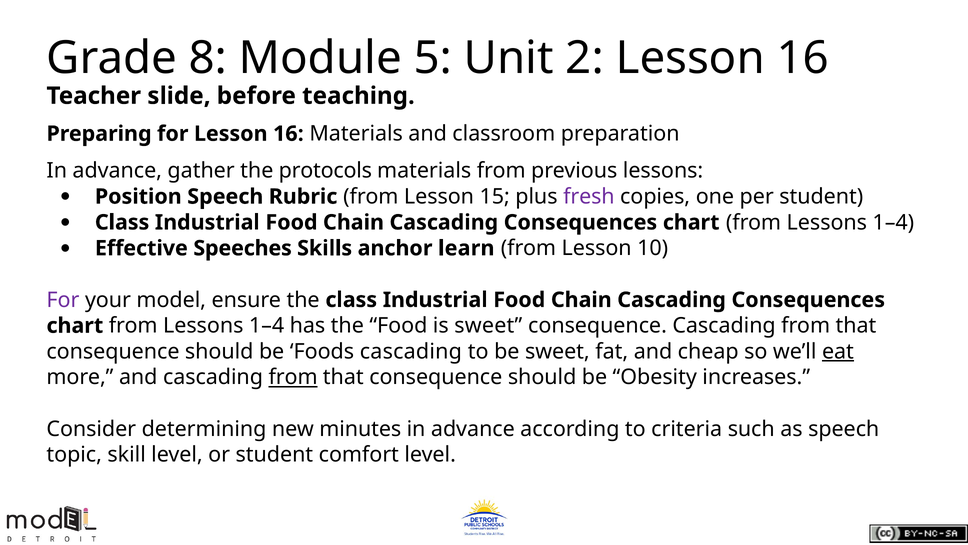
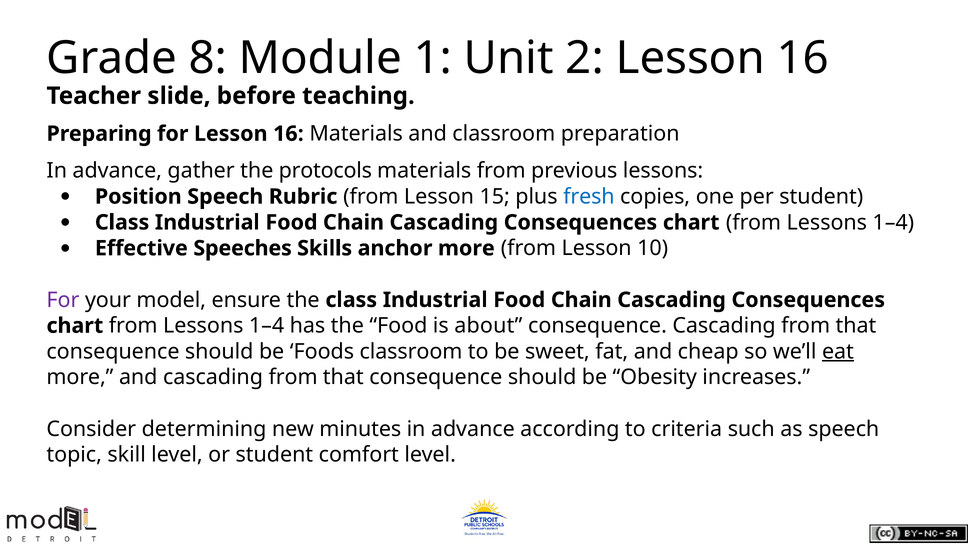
5: 5 -> 1 (433, 58)
fresh colour: purple -> blue (589, 196)
anchor learn: learn -> more (466, 248)
is sweet: sweet -> about (488, 325)
Foods cascading: cascading -> classroom (411, 351)
from underline: present -> none (293, 377)
